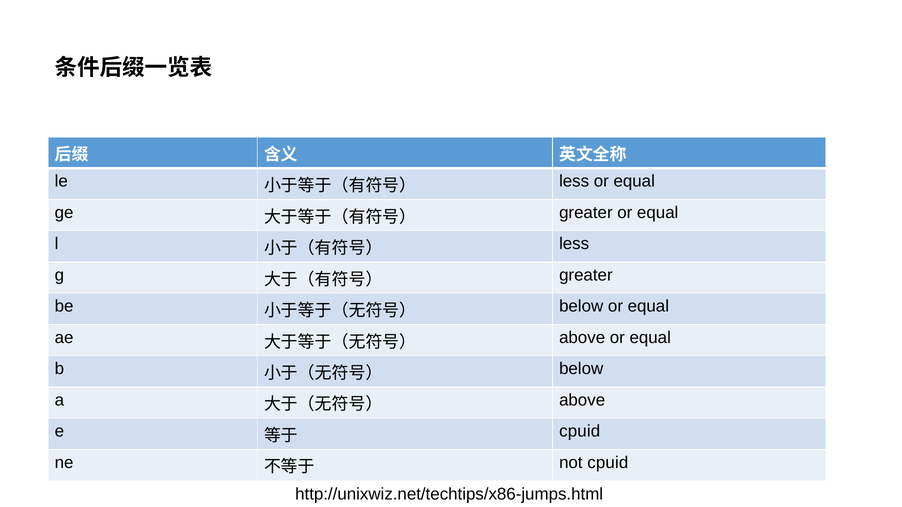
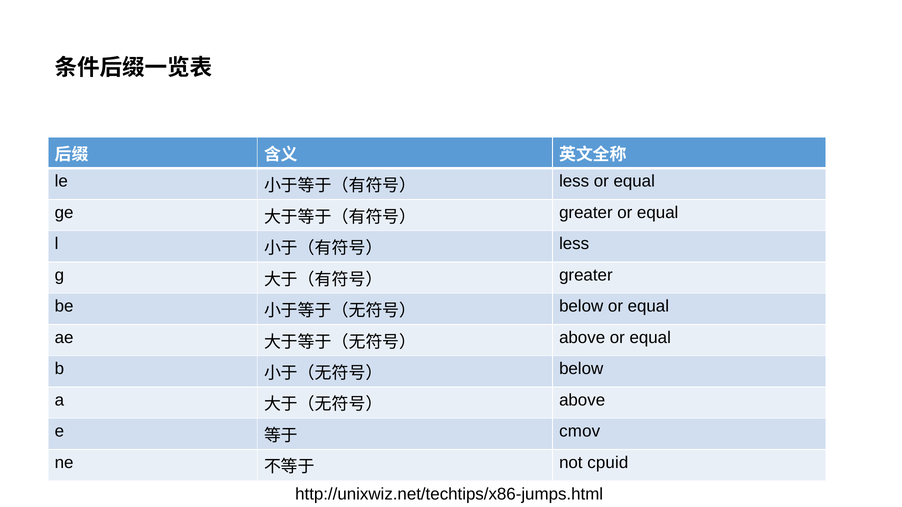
cpuid: cpuid -> cmov (580, 432)
